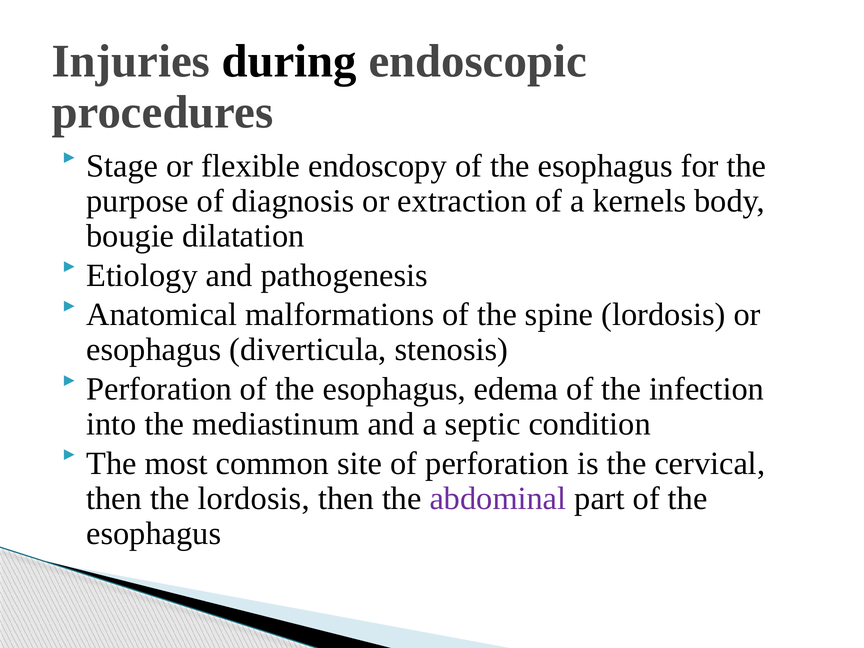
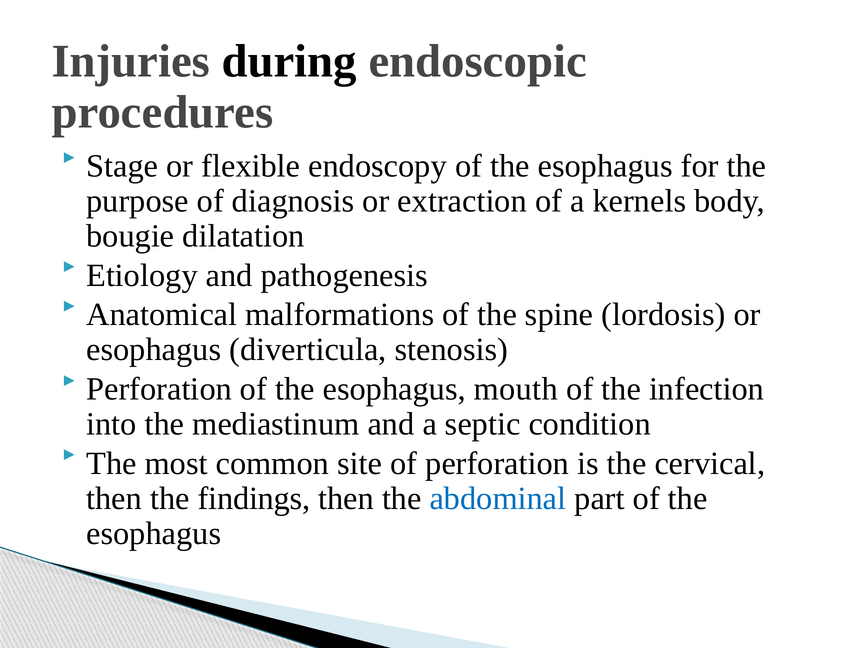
edema: edema -> mouth (516, 389)
the lordosis: lordosis -> findings (254, 498)
abdominal colour: purple -> blue (498, 498)
